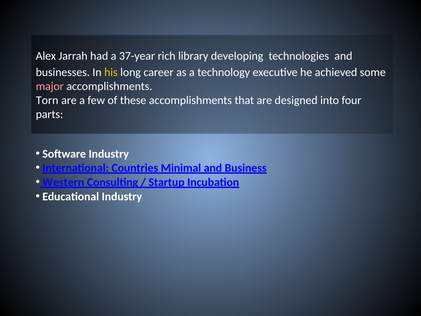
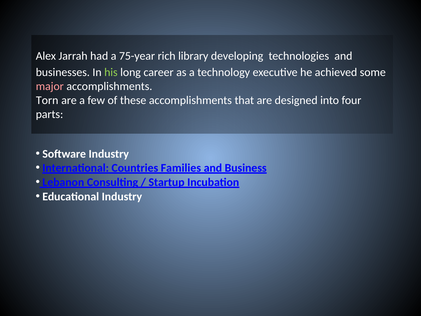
37-year: 37-year -> 75-year (137, 56)
his colour: yellow -> light green (111, 72)
Minimal: Minimal -> Families (181, 168)
Western: Western -> Lebanon (63, 182)
